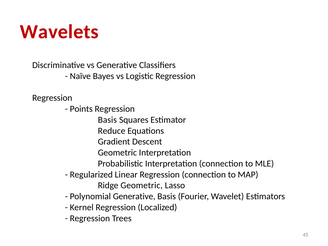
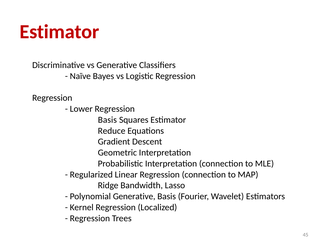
Wavelets: Wavelets -> Estimator (59, 32)
Points: Points -> Lower (81, 109)
Ridge Geometric: Geometric -> Bandwidth (142, 185)
